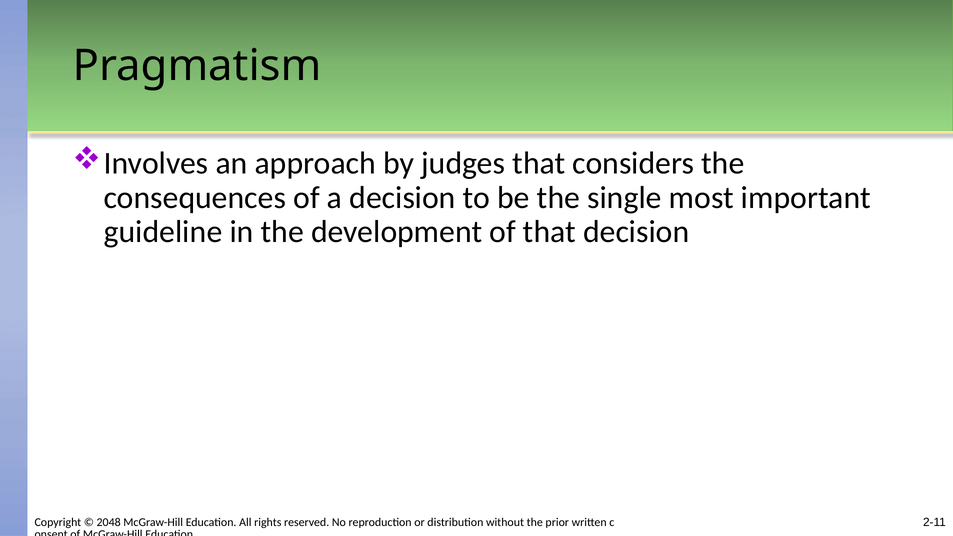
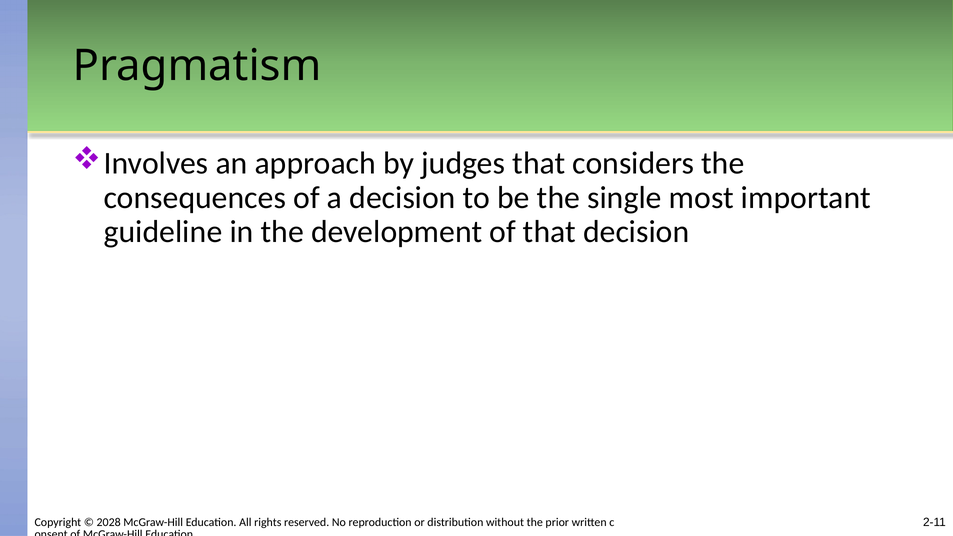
2048: 2048 -> 2028 (109, 522)
